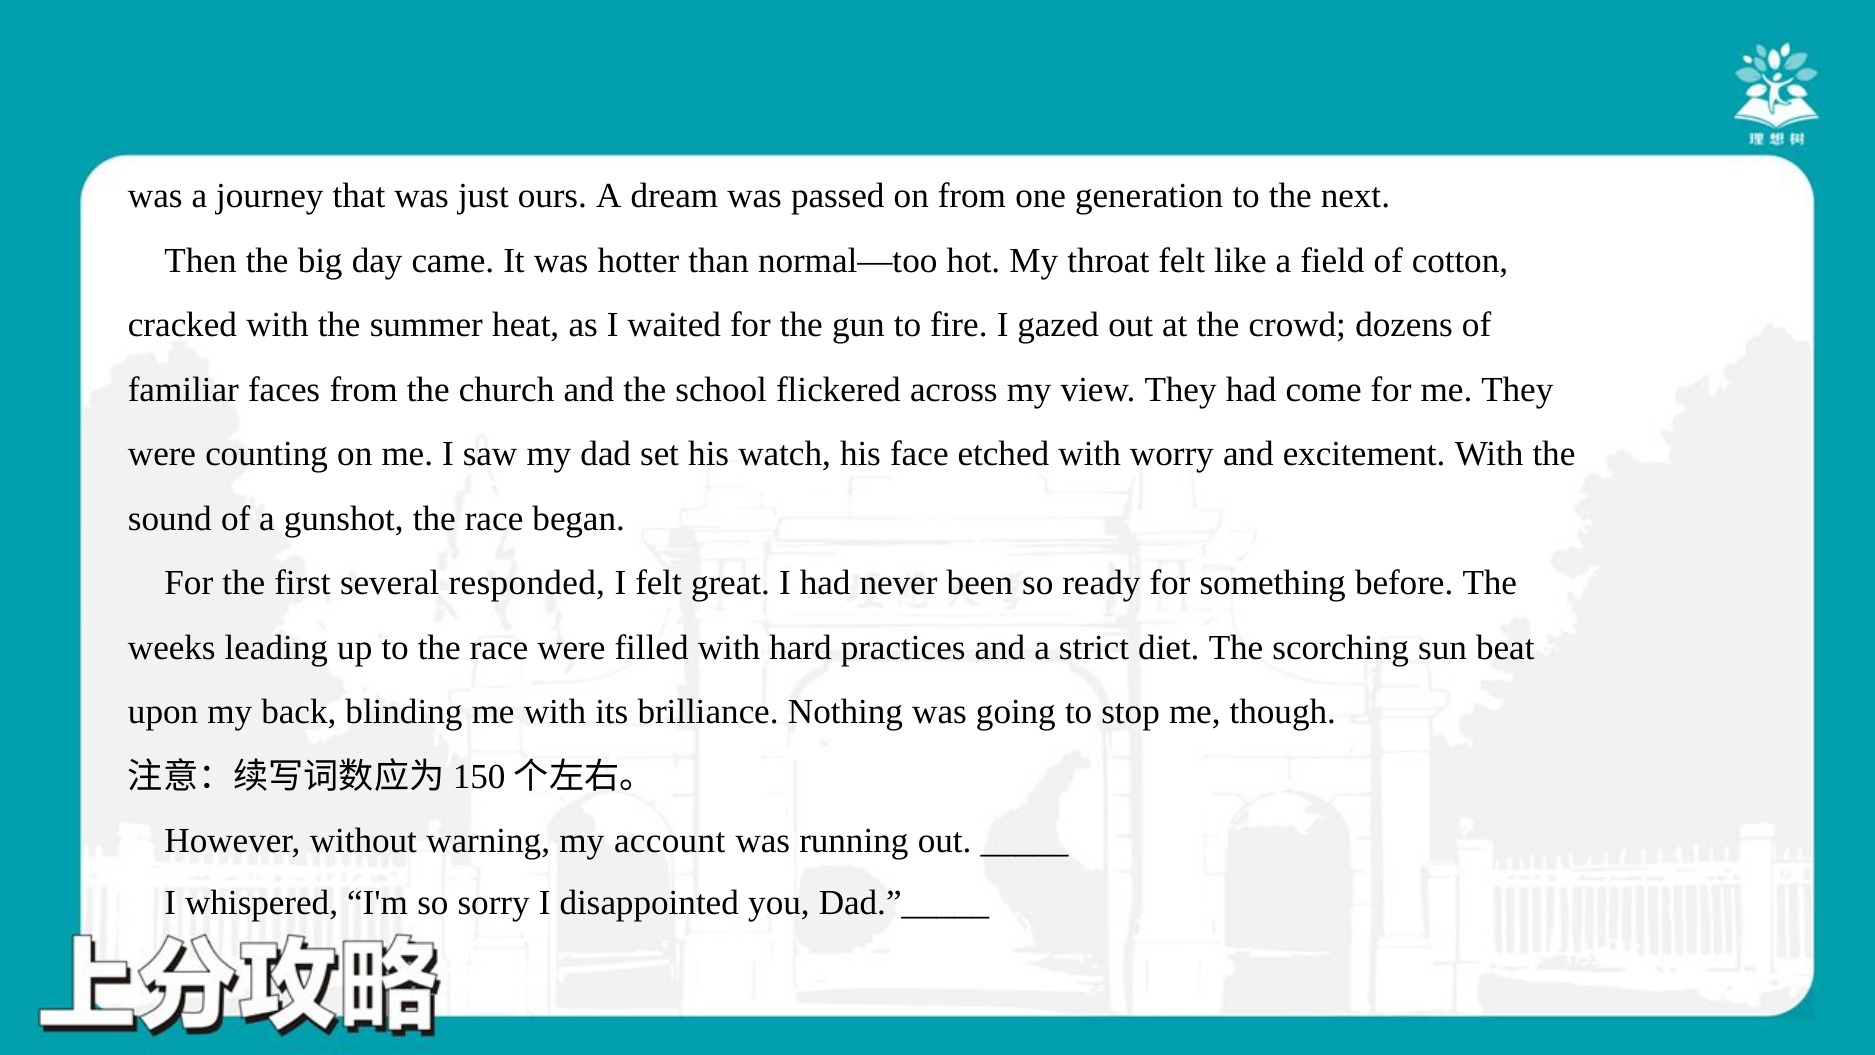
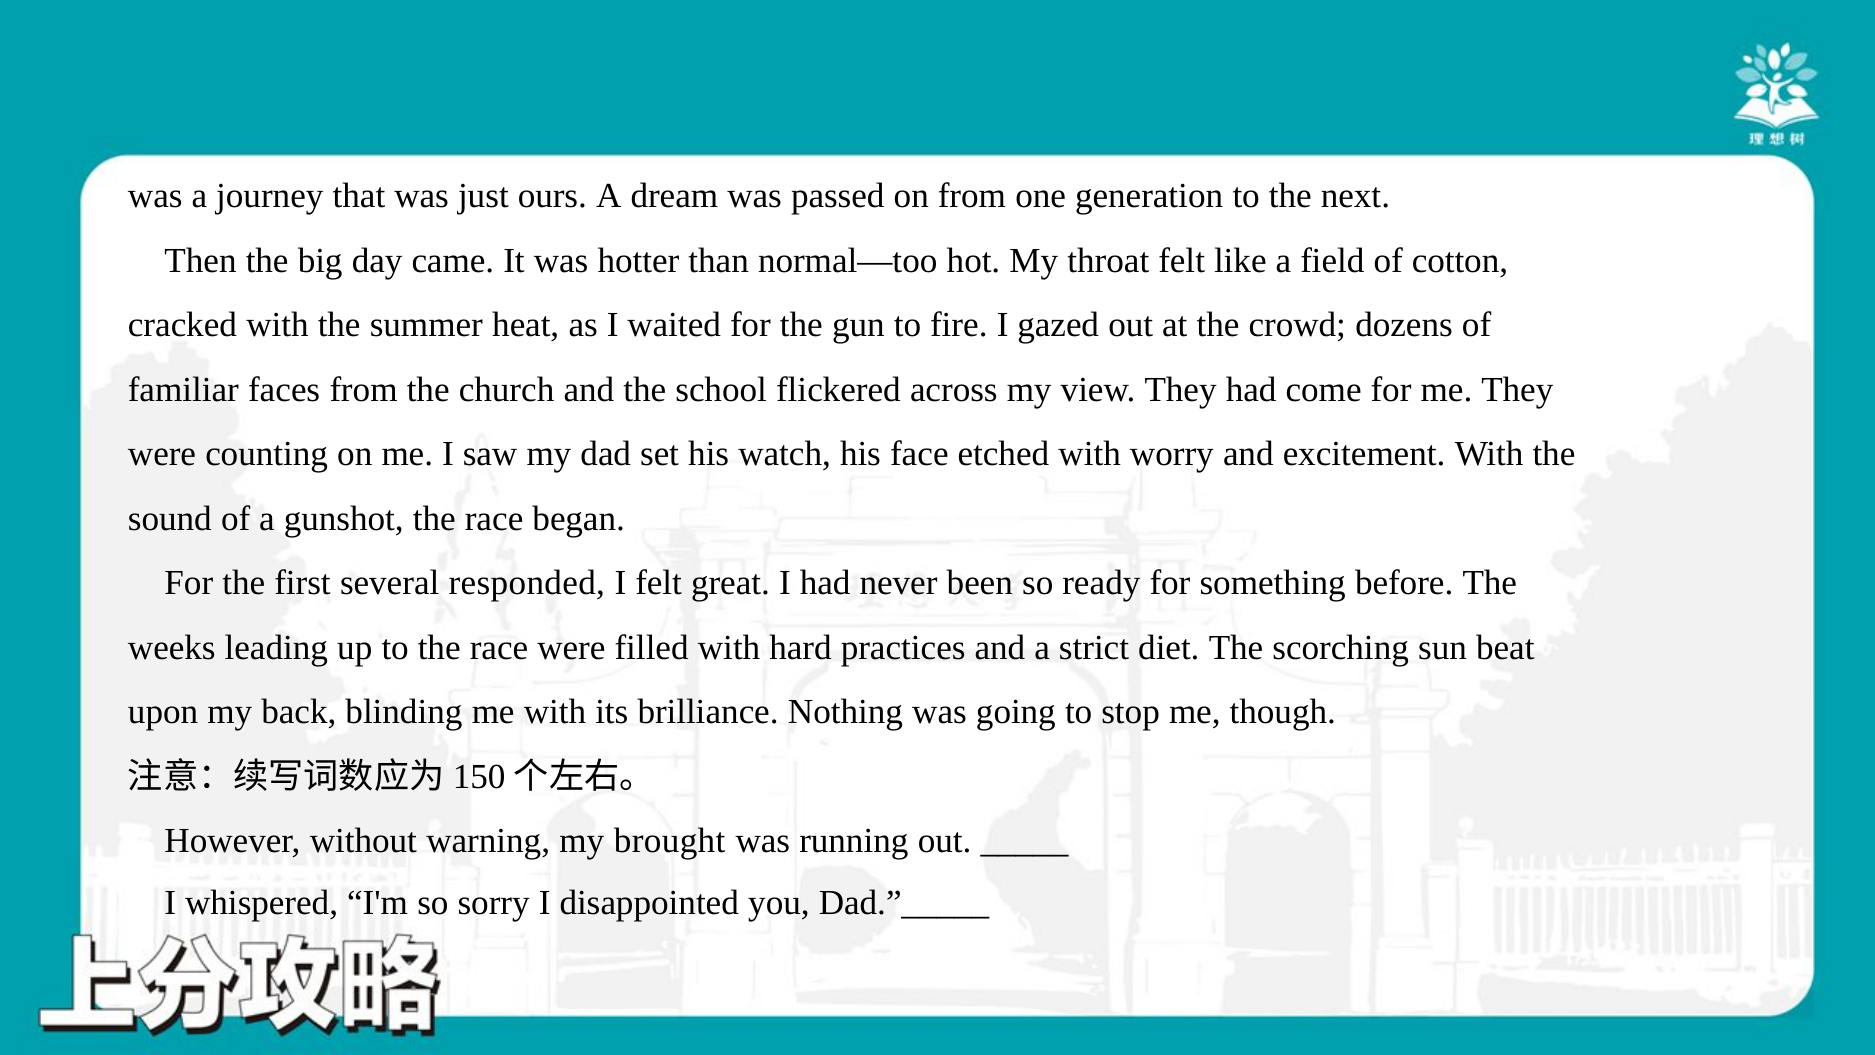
account: account -> brought (670, 841)
